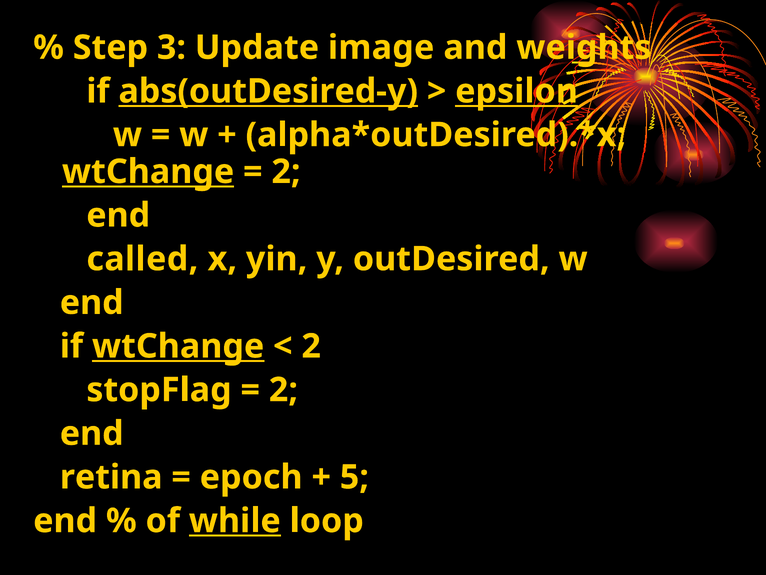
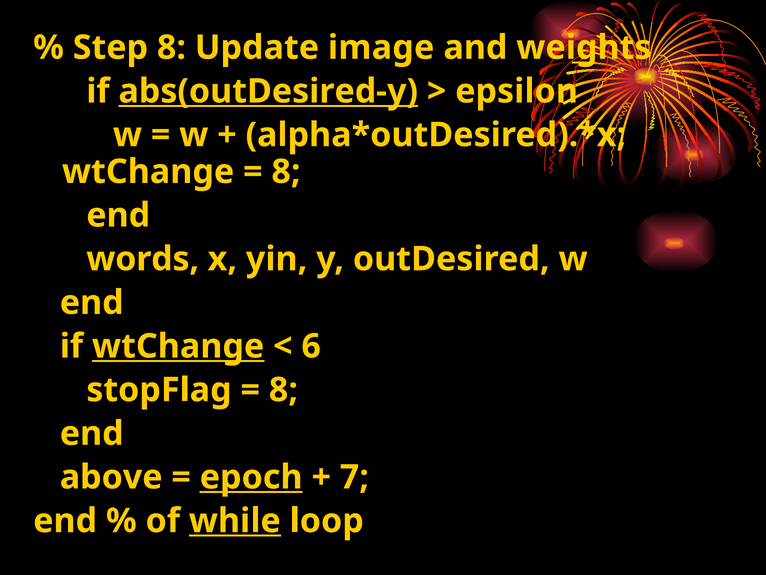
Step 3: 3 -> 8 (171, 48)
epsilon underline: present -> none (517, 91)
wtChange underline: present -> none (148, 172)
2: 2 -> 8 (286, 172)
called: called -> words (143, 259)
2: 2 -> 6 (311, 346)
2: 2 -> 8 (283, 390)
retina: retina -> above (111, 477)
epoch underline: none -> present (251, 477)
5: 5 -> 7 (354, 477)
